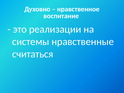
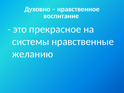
реализации: реализации -> прекрасное (55, 29)
считаться: считаться -> желанию (33, 54)
